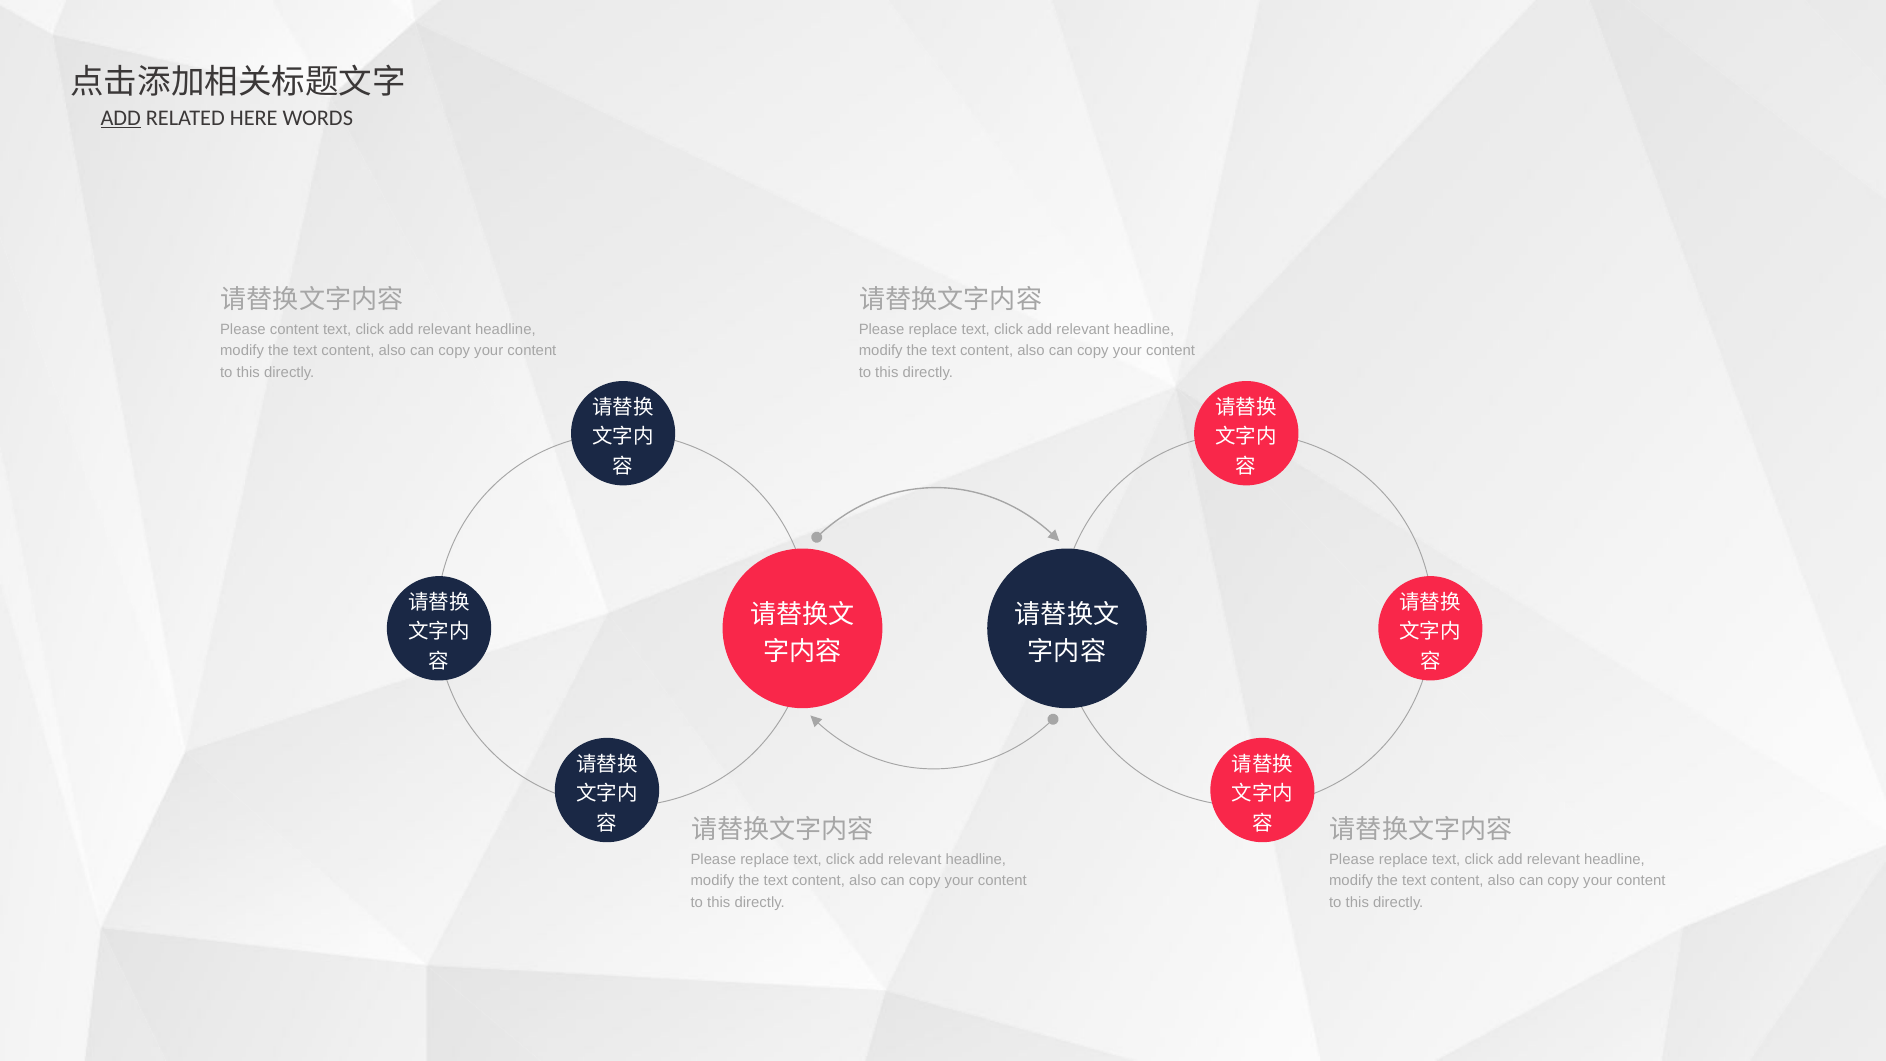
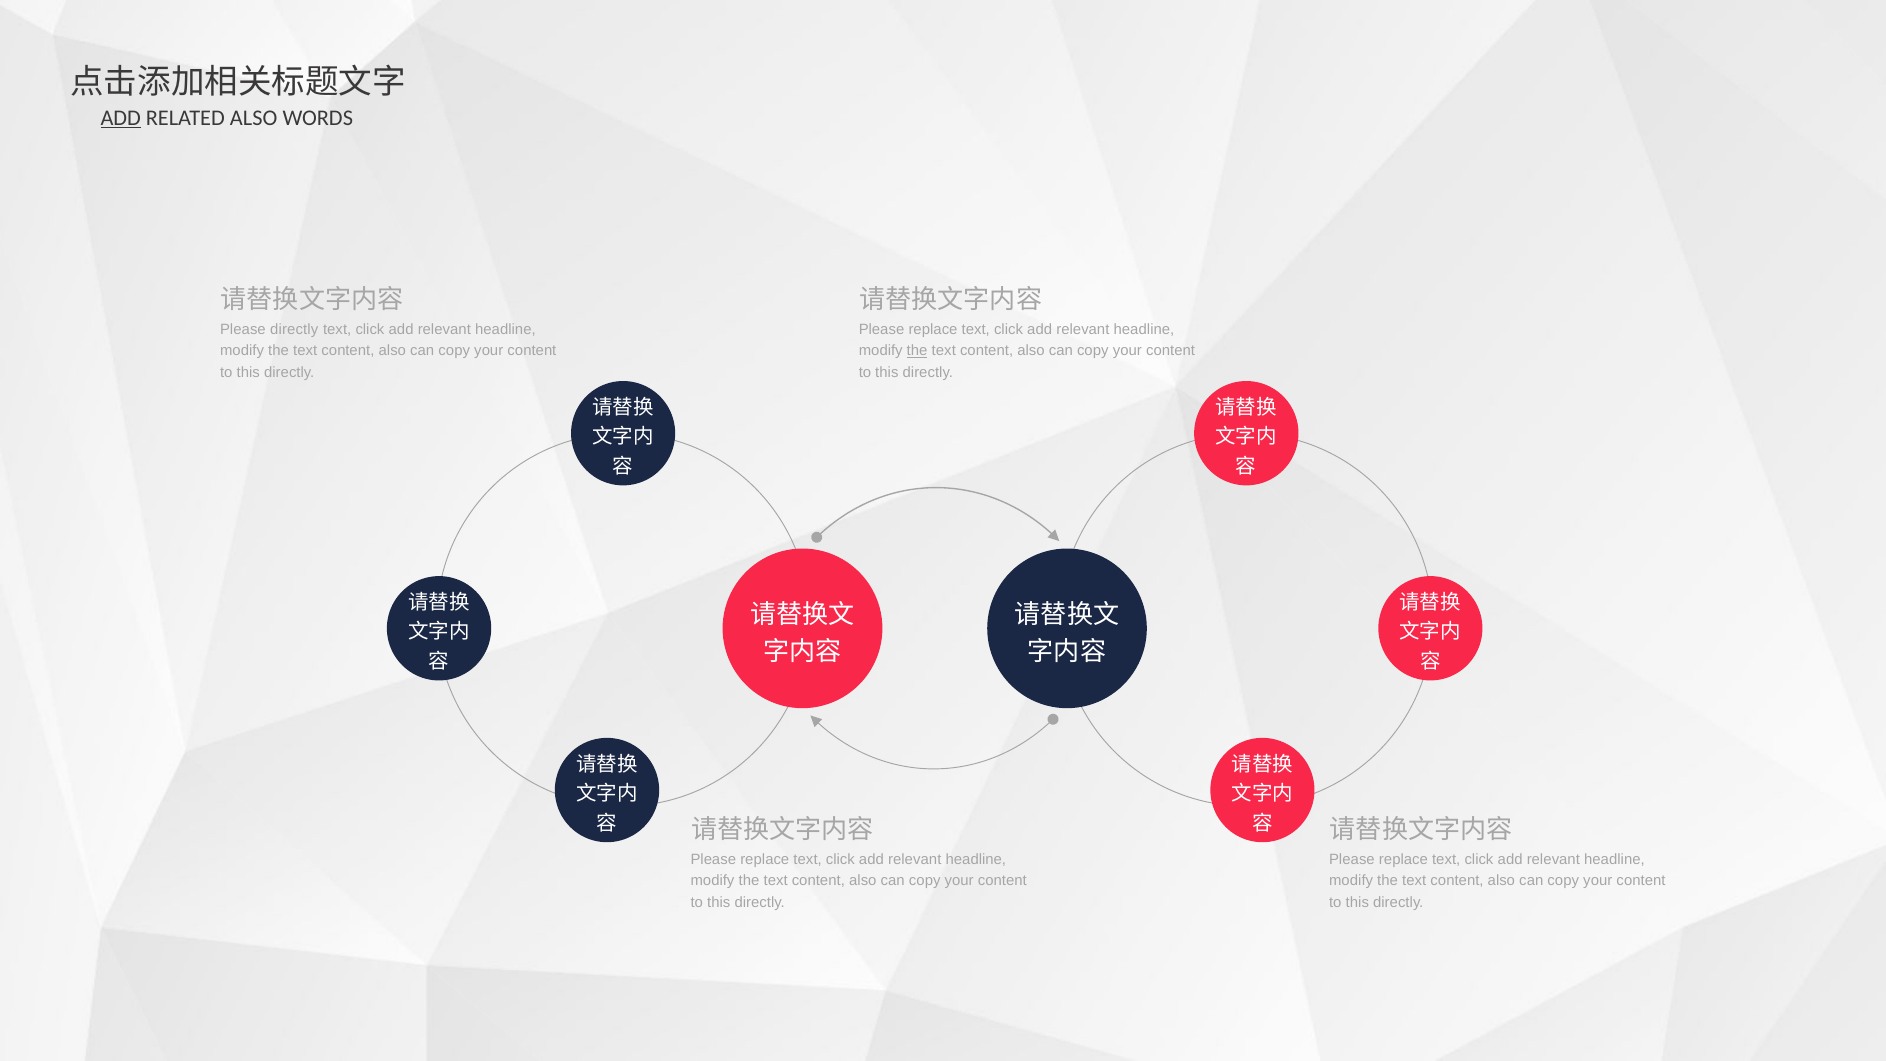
RELATED HERE: HERE -> ALSO (254, 118)
Please content: content -> directly (294, 329)
the underline: none -> present (917, 351)
